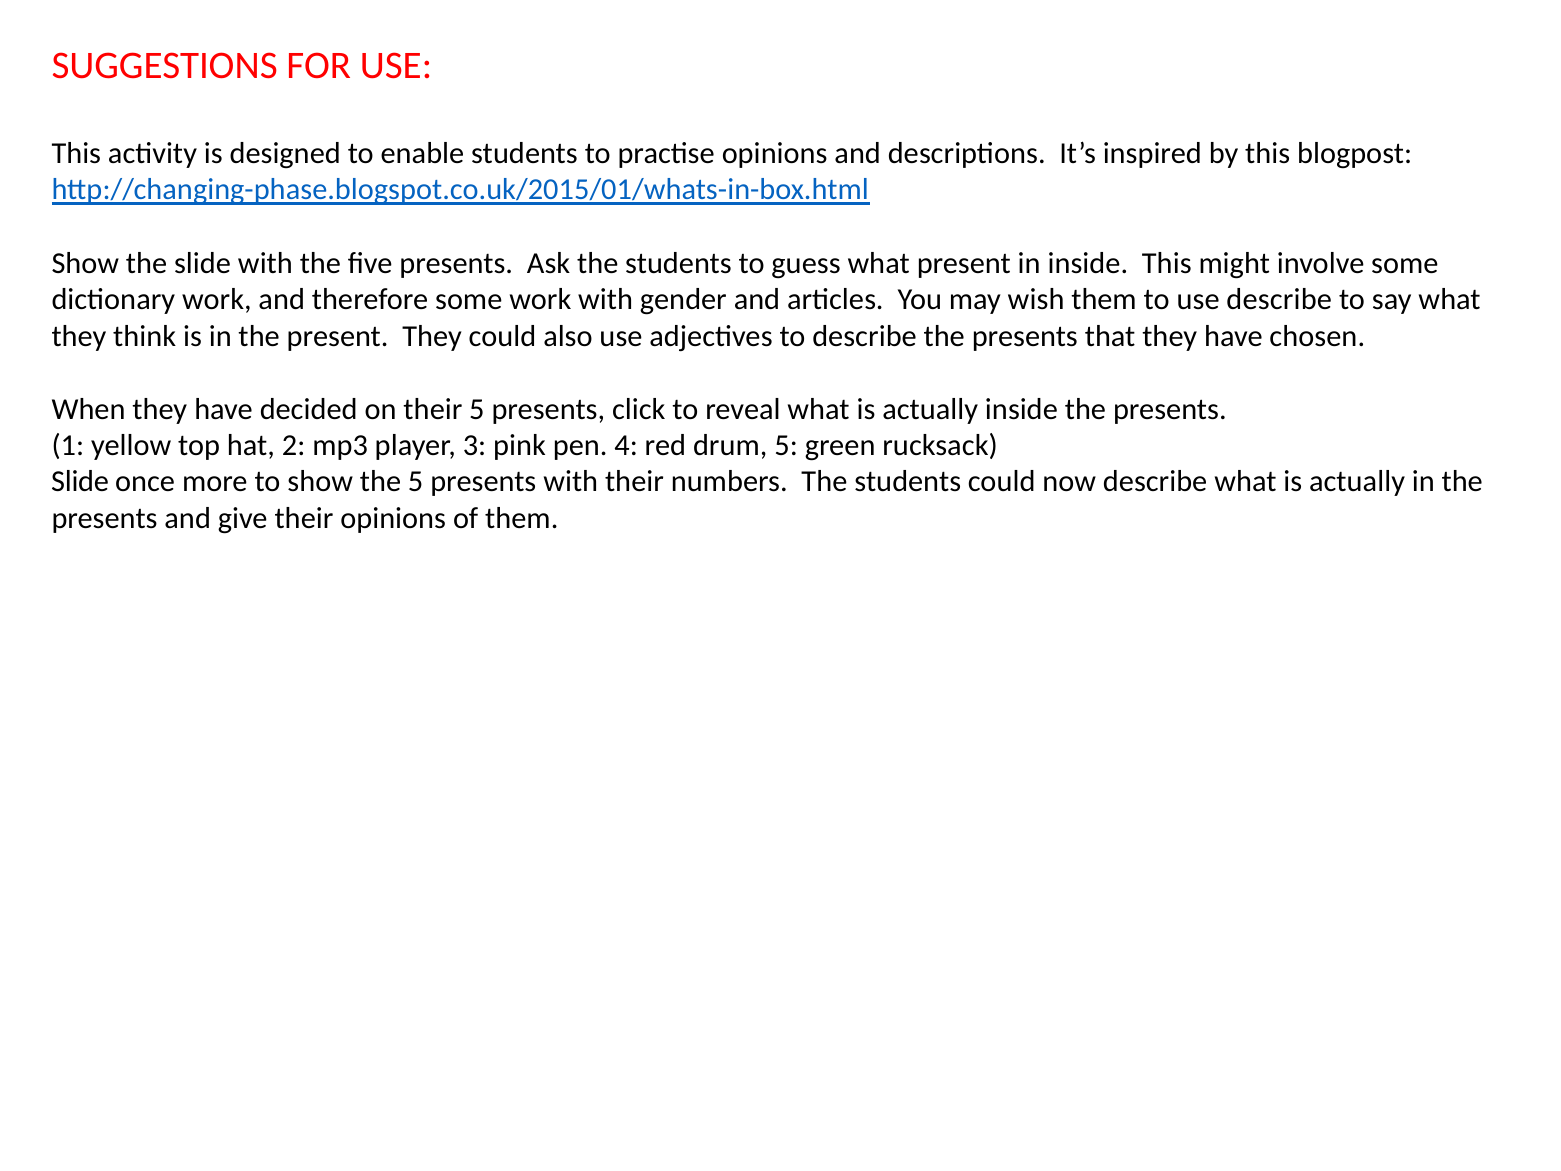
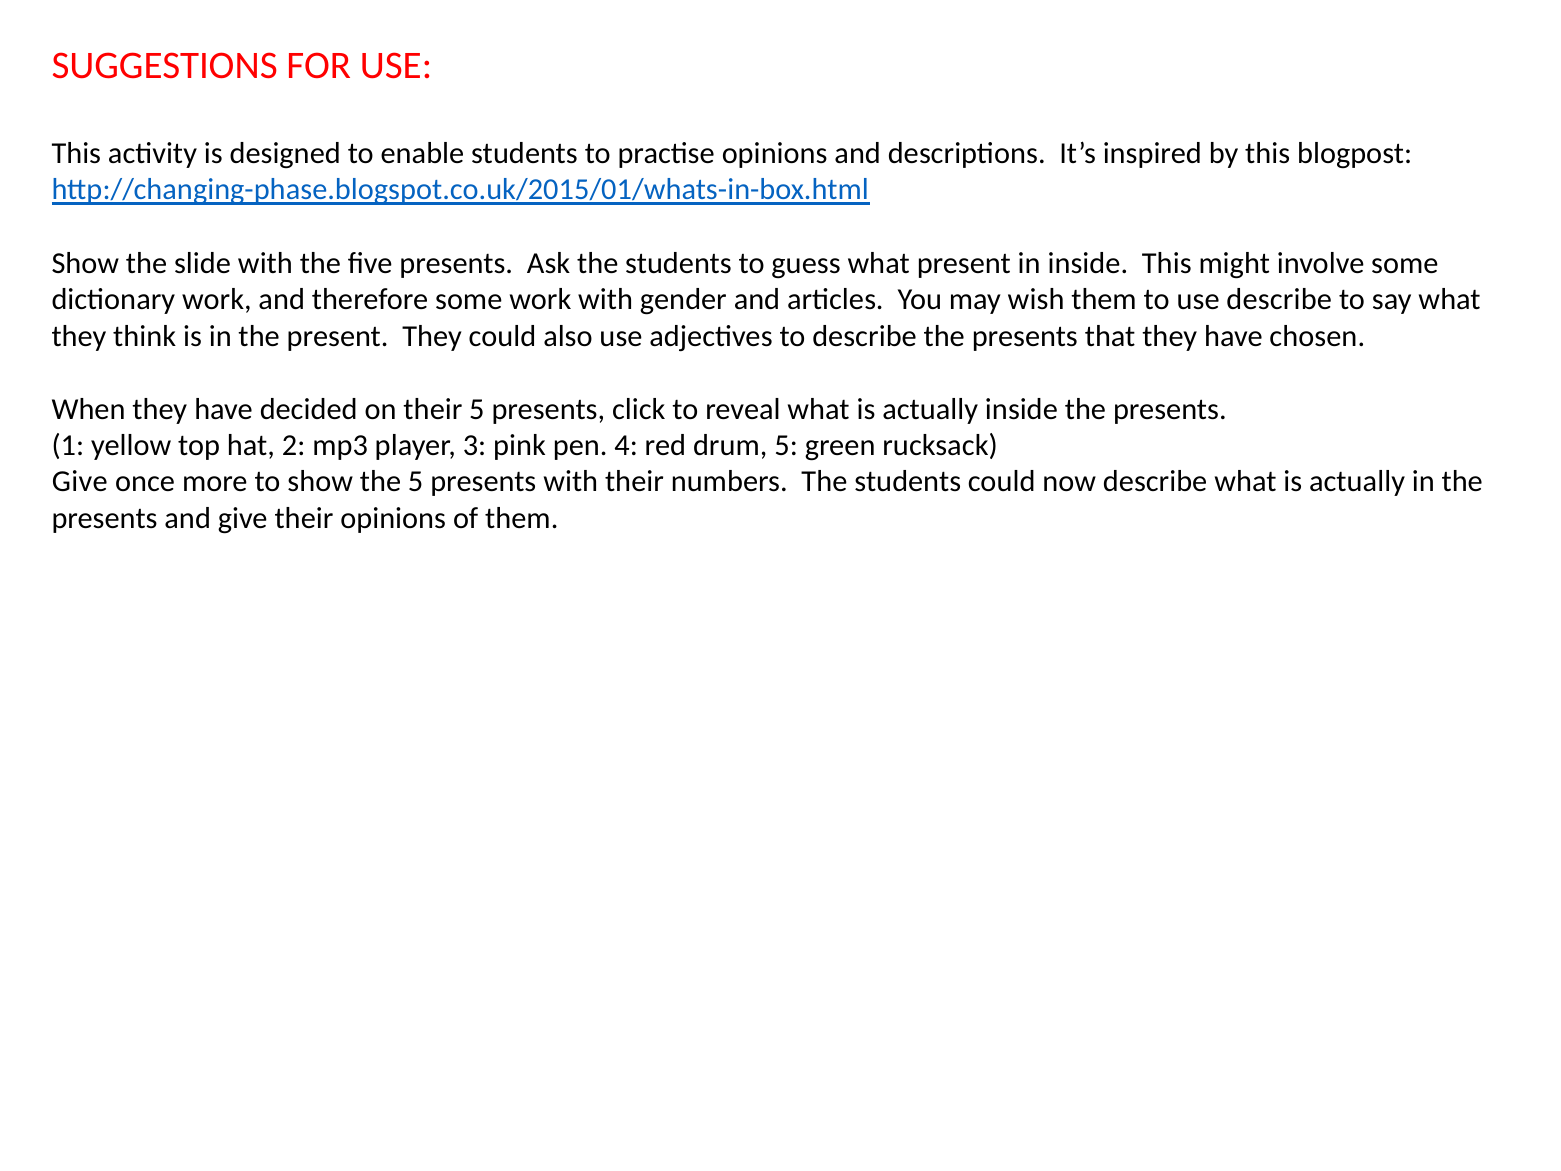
Slide: Slide -> Give (80, 482)
